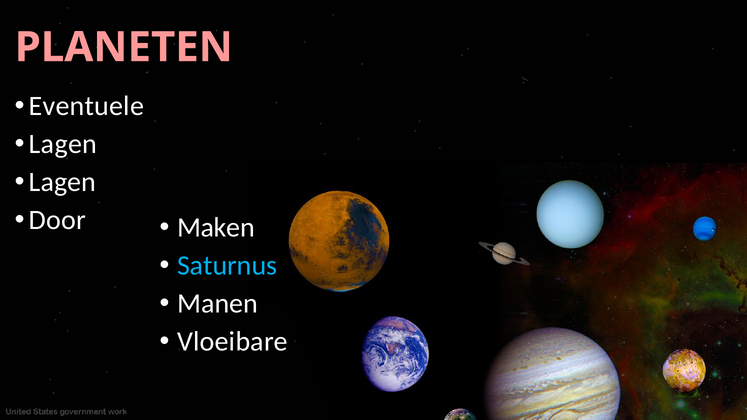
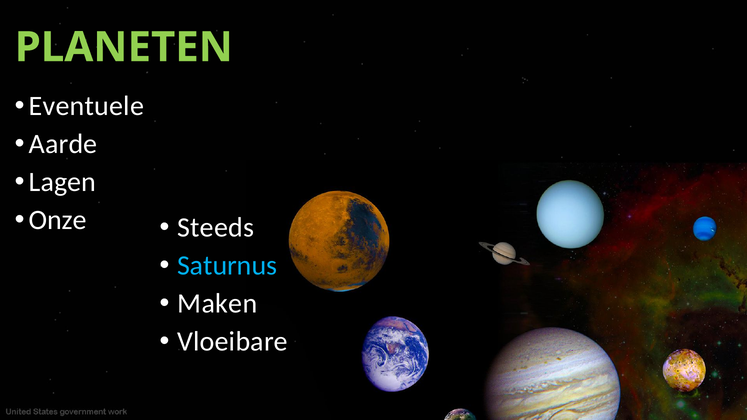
PLANETEN colour: pink -> light green (124, 47)
Lagen: Lagen -> Aarde (63, 144)
Door: Door -> Onze (58, 220)
Maken: Maken -> Steeds (216, 228)
Manen: Manen -> Maken (217, 304)
